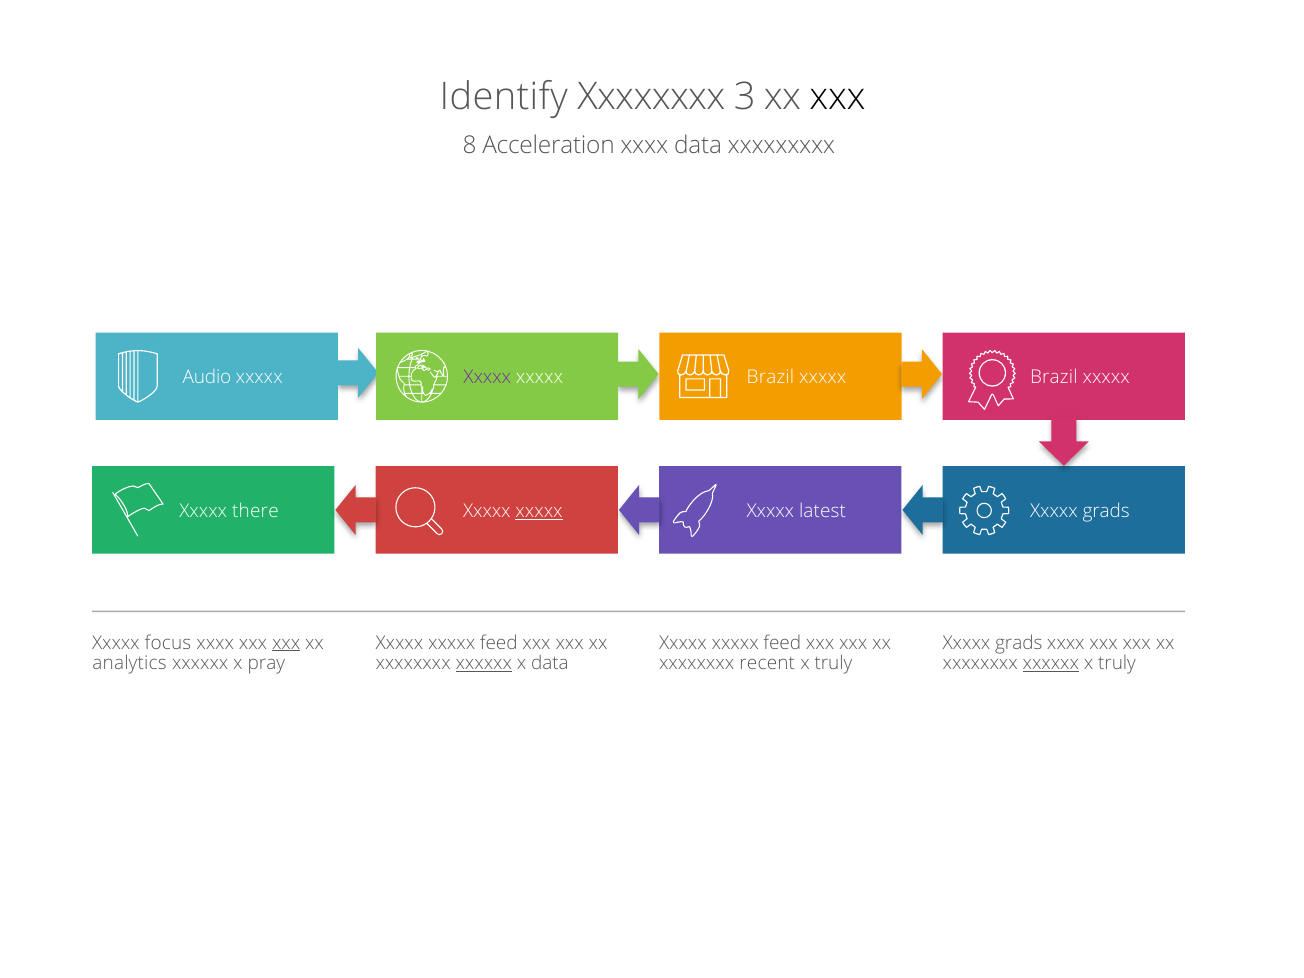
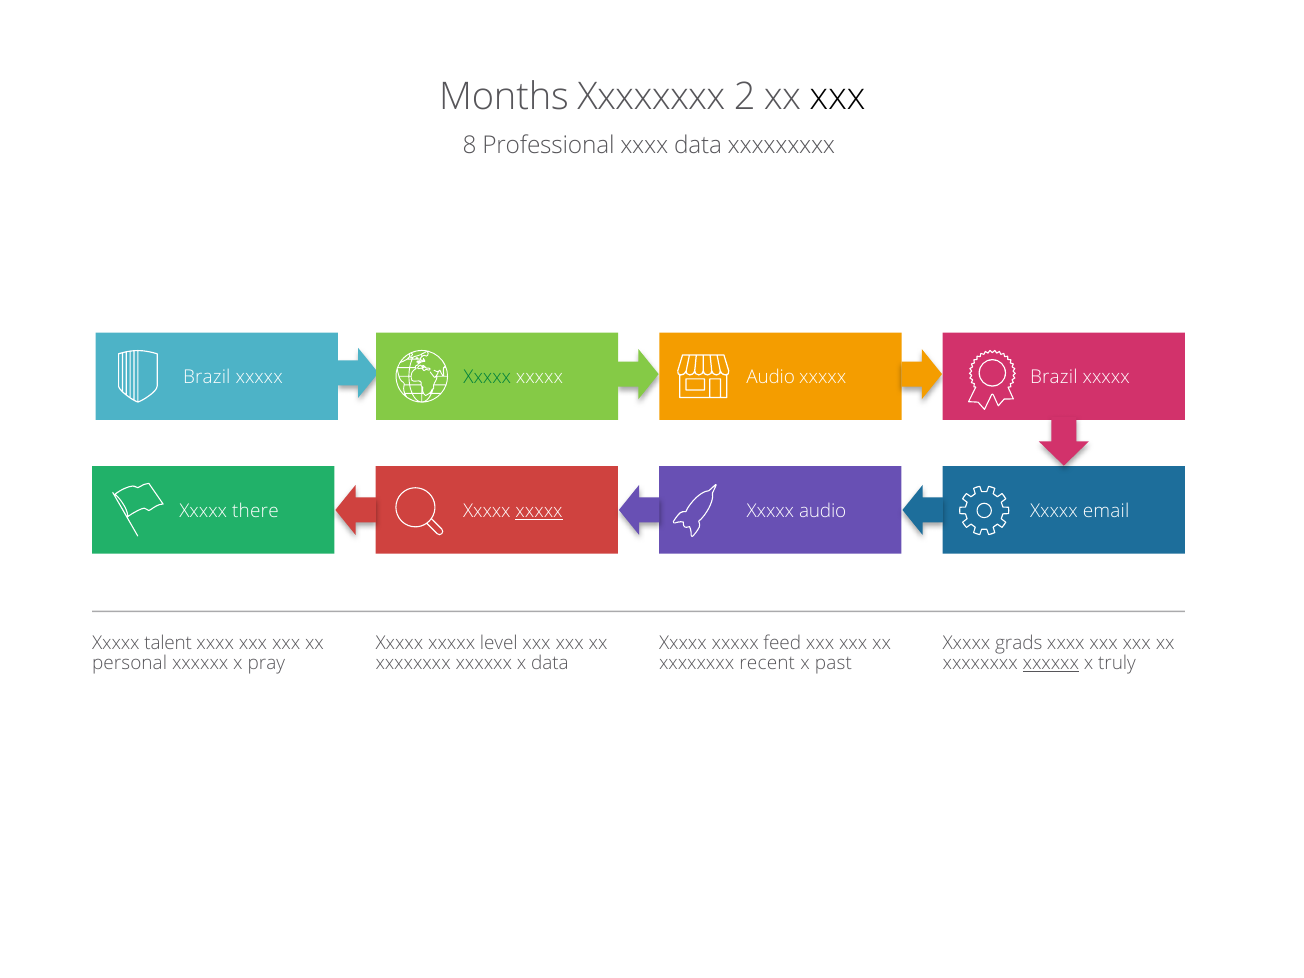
Identify: Identify -> Months (504, 97)
3: 3 -> 2 (745, 97)
Acceleration: Acceleration -> Professional (548, 145)
Audio: Audio -> Brazil (207, 378)
Xxxxx colour: purple -> green (487, 378)
Brazil: Brazil -> Audio (771, 378)
latest: latest -> audio (823, 511)
grads: grads -> email (1106, 511)
focus: focus -> talent (168, 643)
xxx underline: present -> none (286, 643)
feed: feed -> level (499, 643)
analytics: analytics -> personal (130, 663)
xxxxxx underline: present -> none (484, 663)
truly: truly -> past (833, 663)
